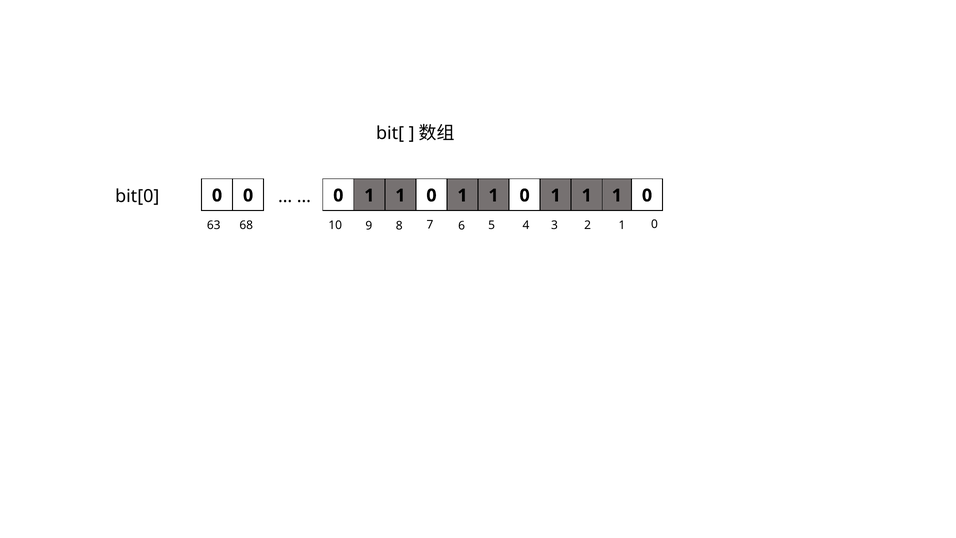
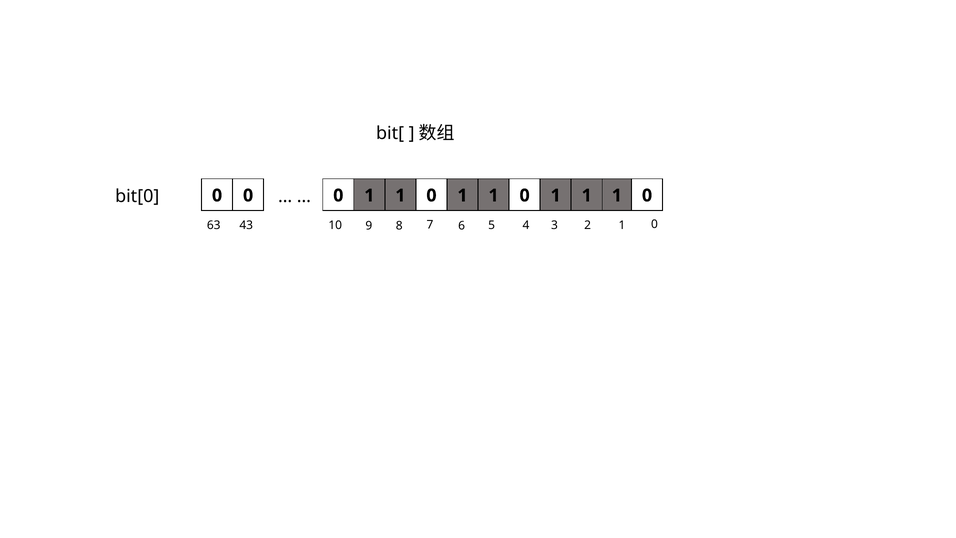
68: 68 -> 43 (246, 225)
